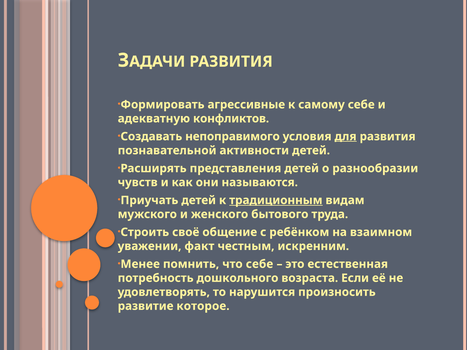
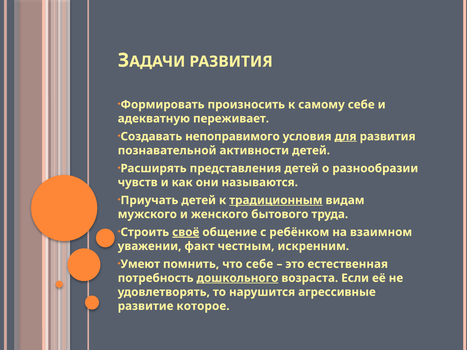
агрессивные: агрессивные -> произносить (246, 105)
конфликтов: конфликтов -> переживает (231, 119)
своё underline: none -> present (186, 232)
Менее: Менее -> Умеют (140, 264)
дошкольного underline: none -> present (237, 278)
произносить: произносить -> агрессивные (337, 292)
